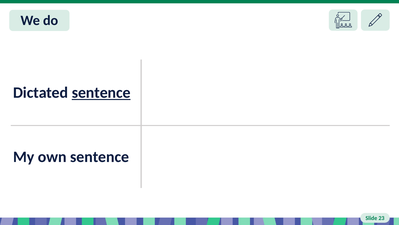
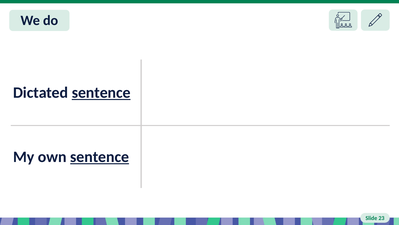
sentence underline: none -> present (100, 156)
